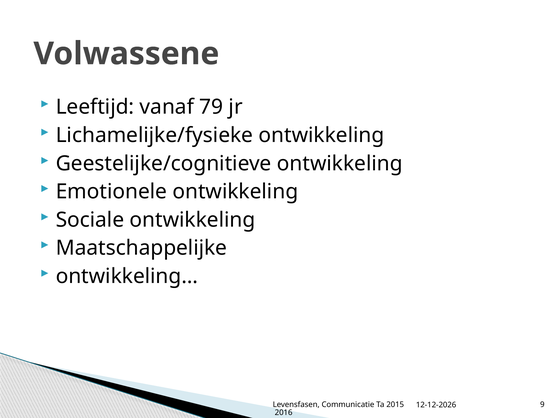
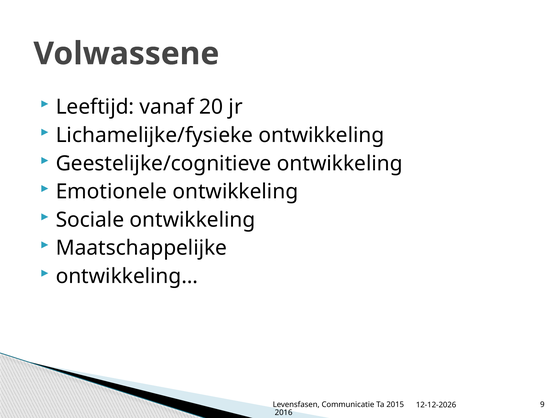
79: 79 -> 20 (211, 107)
